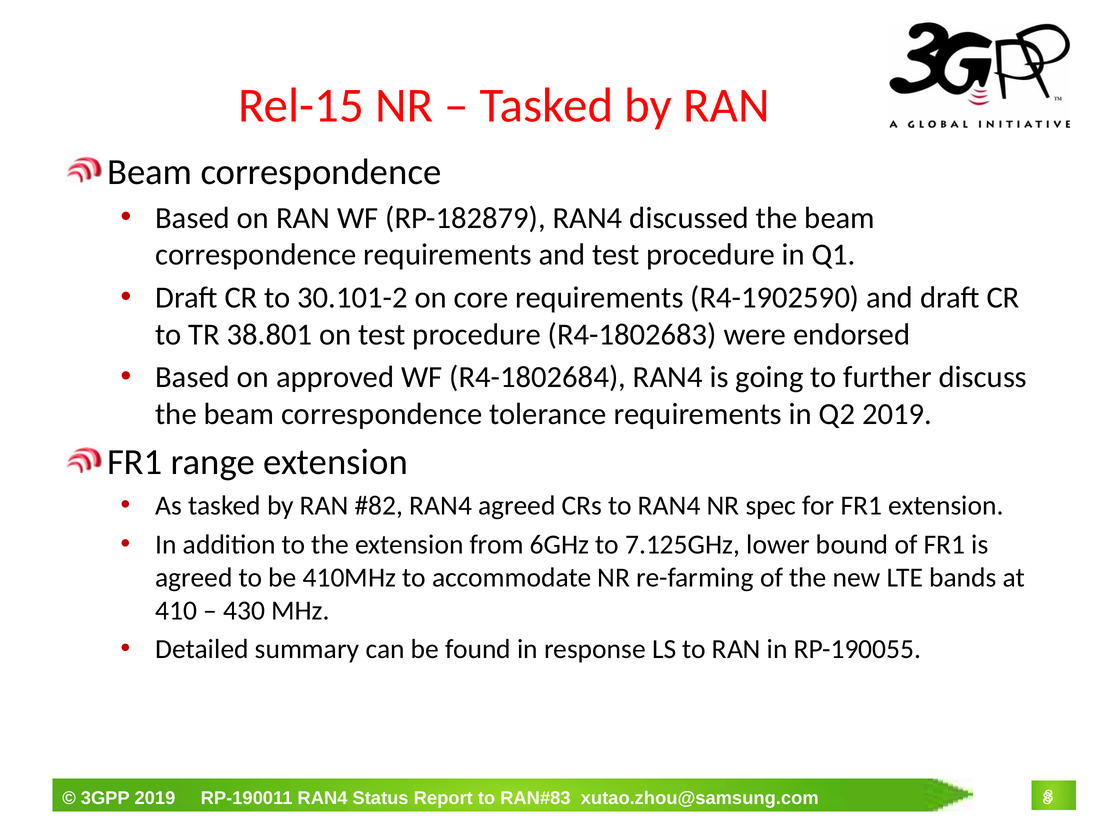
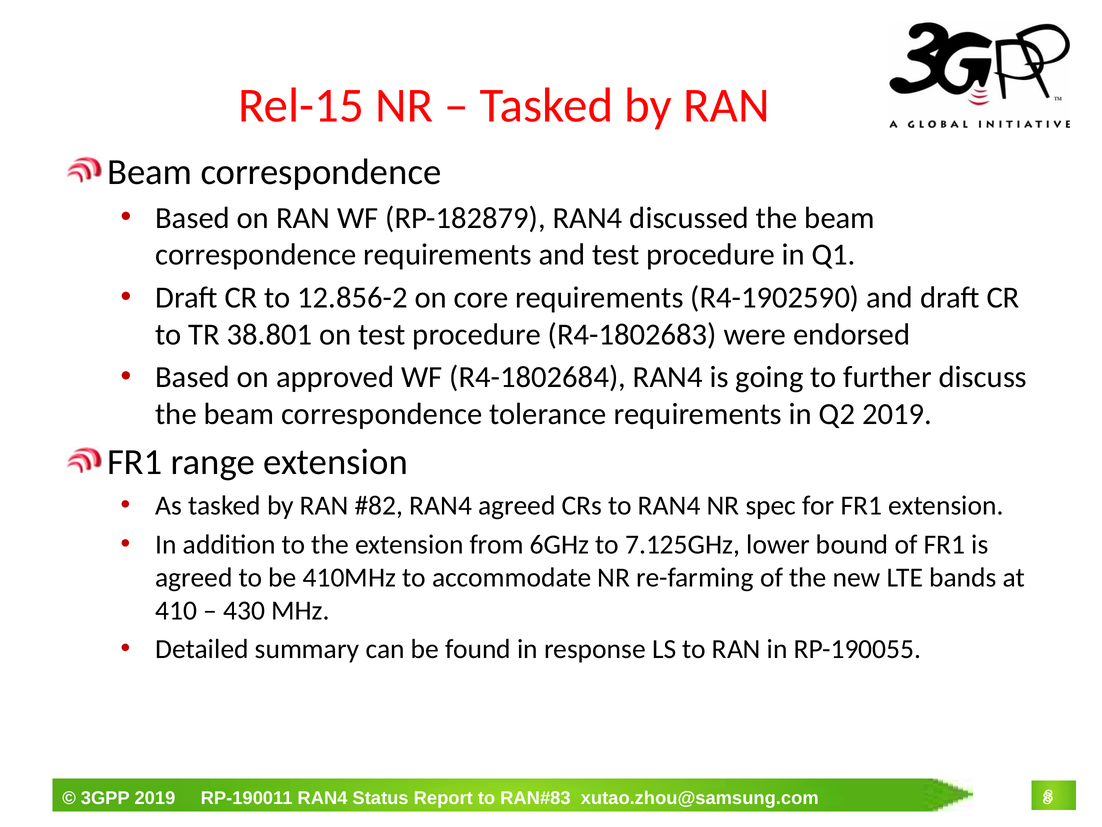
30.101-2: 30.101-2 -> 12.856-2 (353, 298)
